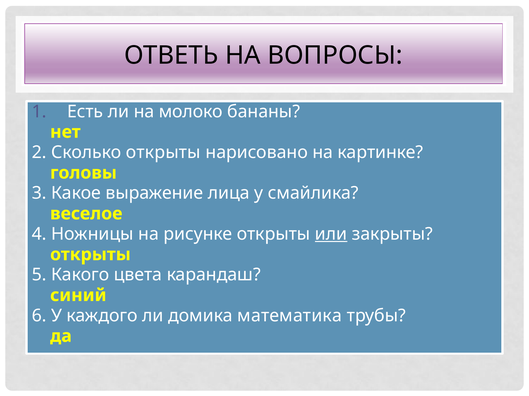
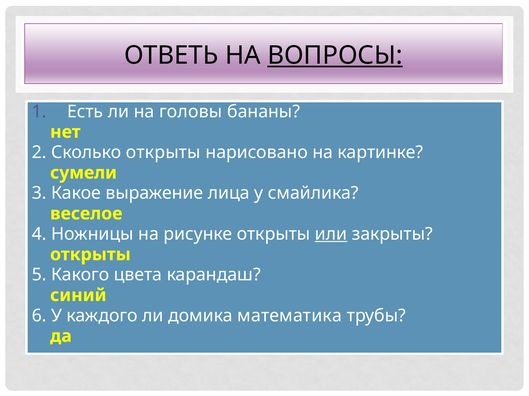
ВОПРОСЫ underline: none -> present (335, 55)
молоко: молоко -> головы (191, 112)
головы: головы -> сумели (84, 173)
